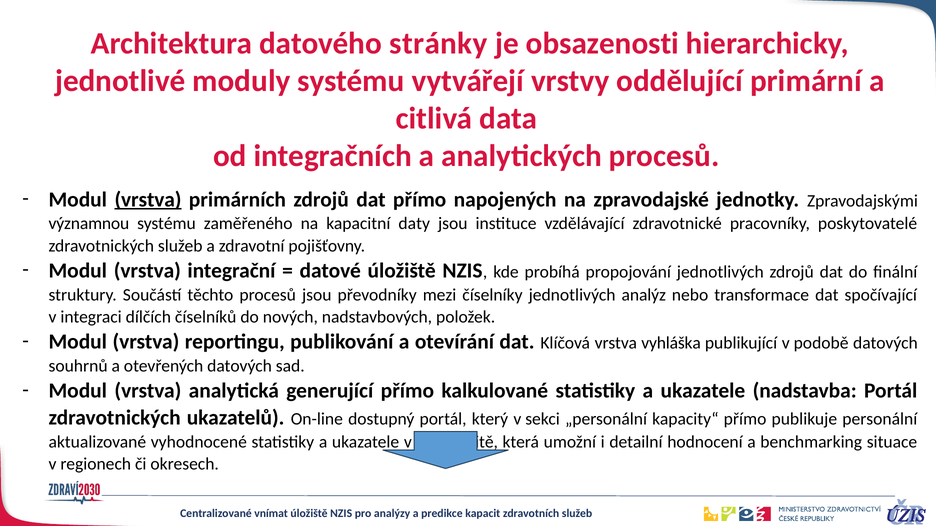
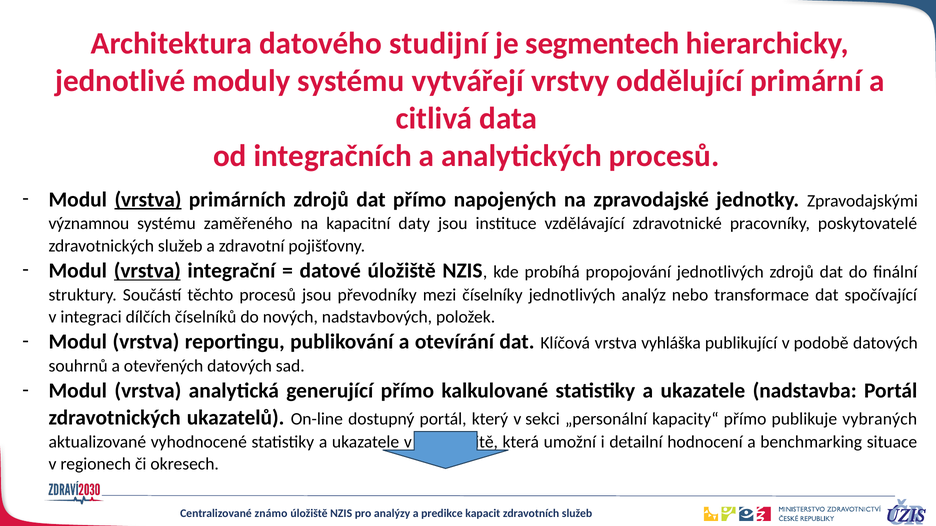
stránky: stránky -> studijní (438, 44)
obsazenosti: obsazenosti -> segmentech (603, 44)
vrstva underline: none -> present (147, 271)
personální: personální -> vybraných (880, 420)
vnímat: vnímat -> známo (271, 514)
